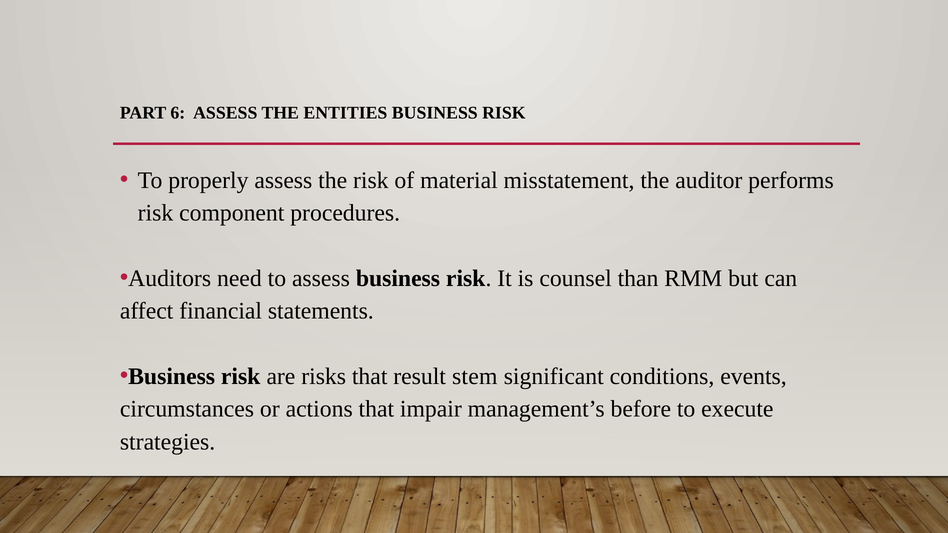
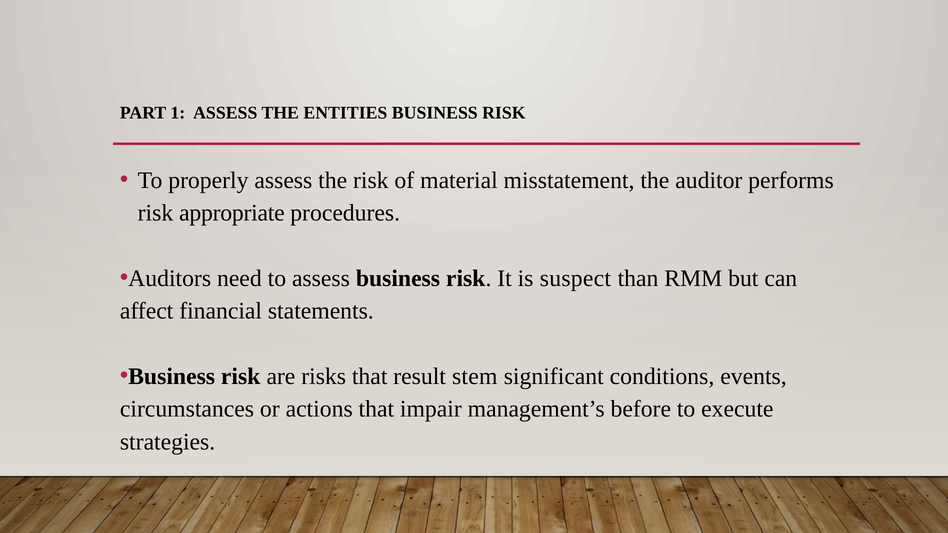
6: 6 -> 1 (178, 113)
component: component -> appropriate (232, 213)
counsel: counsel -> suspect (575, 279)
